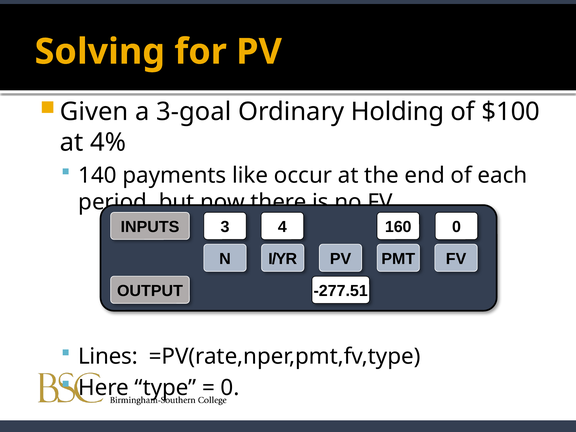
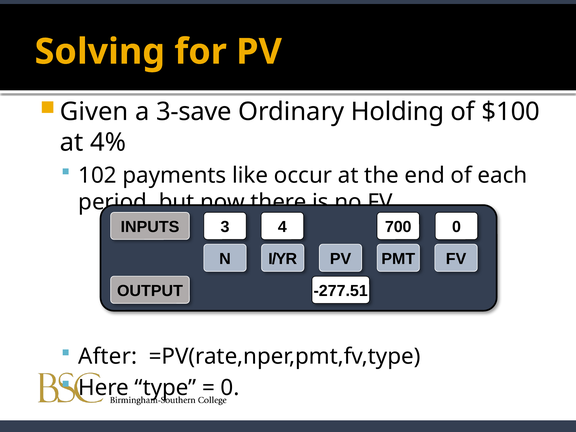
3-goal: 3-goal -> 3-save (194, 112)
140: 140 -> 102 (98, 175)
160: 160 -> 700 (398, 227)
Lines: Lines -> After (108, 357)
